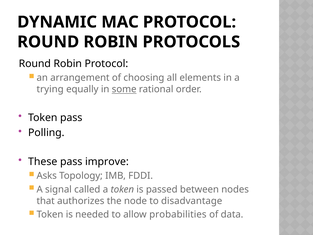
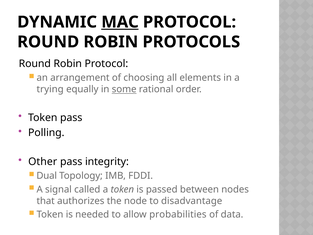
MAC underline: none -> present (120, 22)
These: These -> Other (43, 161)
improve: improve -> integrity (107, 161)
Asks: Asks -> Dual (47, 176)
